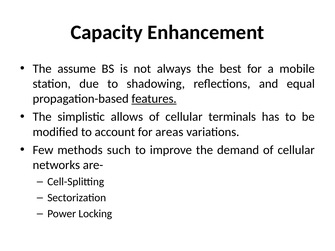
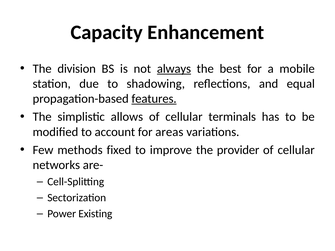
assume: assume -> division (77, 69)
always underline: none -> present (174, 69)
such: such -> fixed (119, 150)
demand: demand -> provider (238, 150)
Locking: Locking -> Existing (95, 214)
